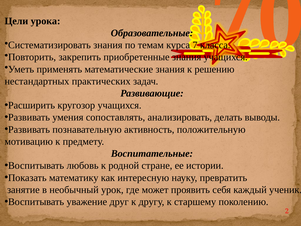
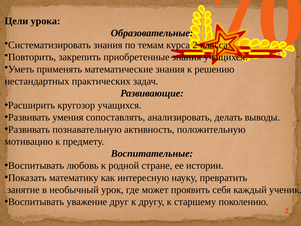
курса 7: 7 -> 2 (195, 45)
